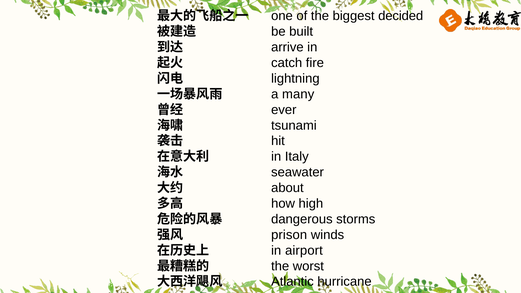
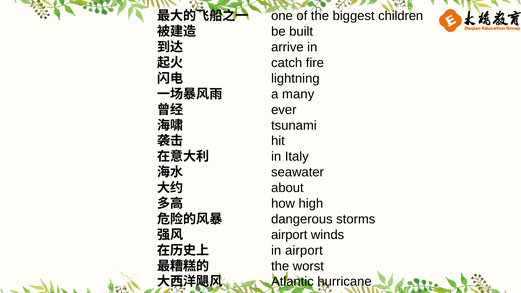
decided: decided -> children (401, 16)
prison: prison -> airport (289, 235)
